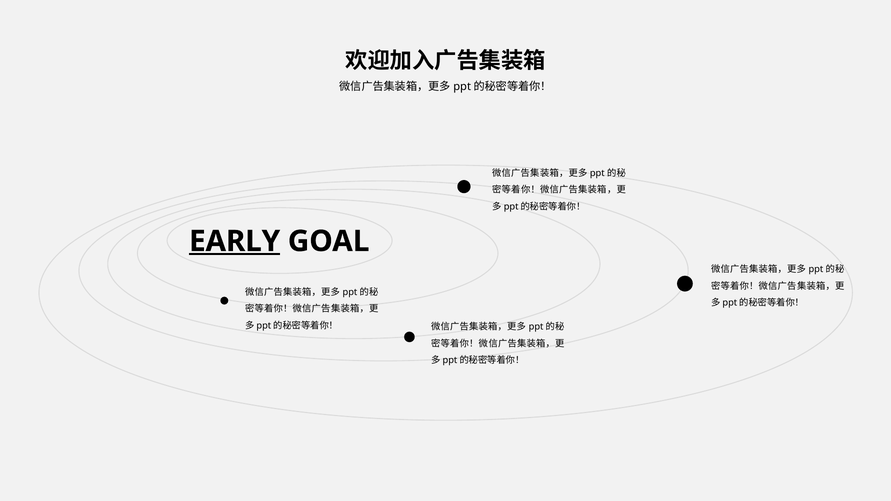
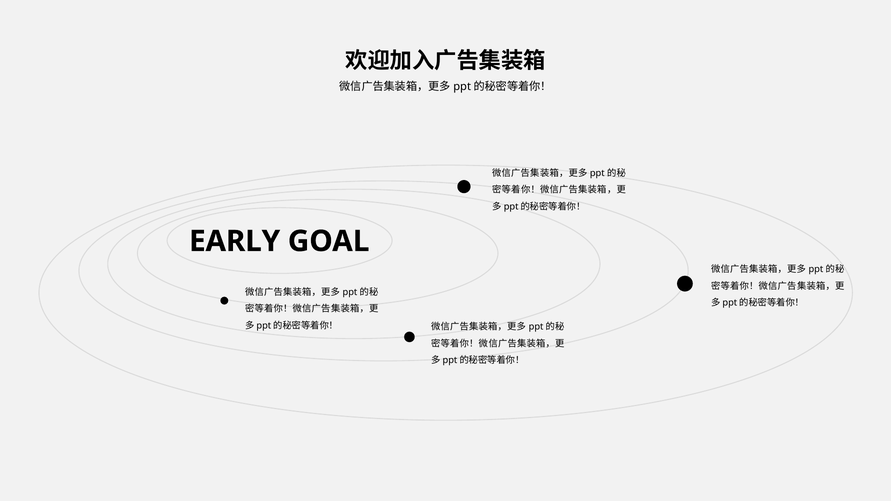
EARLY underline: present -> none (235, 241)
